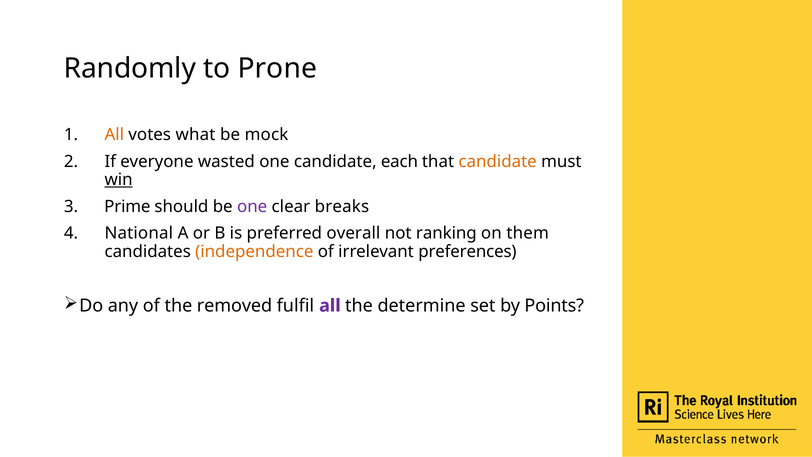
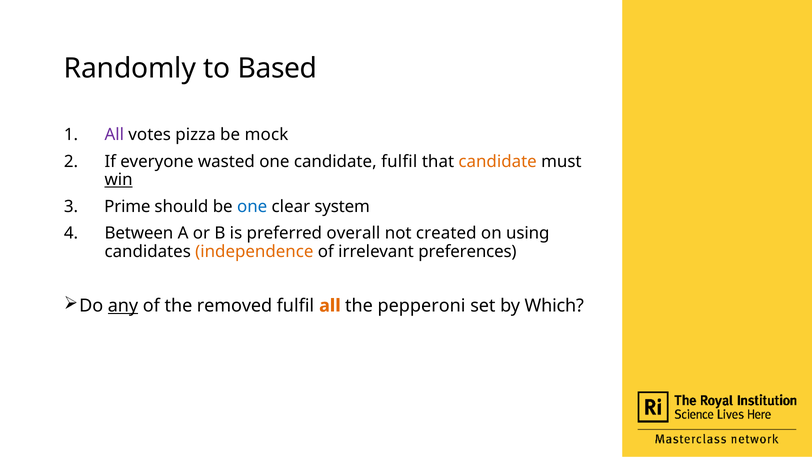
Prone: Prone -> Based (277, 68)
All colour: orange -> purple (114, 135)
what: what -> pizza (196, 135)
candidate each: each -> fulfil (399, 161)
one colour: purple -> blue (252, 206)
breaks: breaks -> system (342, 206)
National: National -> Between (139, 233)
ranking: ranking -> created (446, 233)
them: them -> using (528, 233)
any underline: none -> present (123, 306)
all colour: purple -> orange (330, 306)
determine: determine -> pepperoni (422, 306)
Points: Points -> Which (554, 306)
